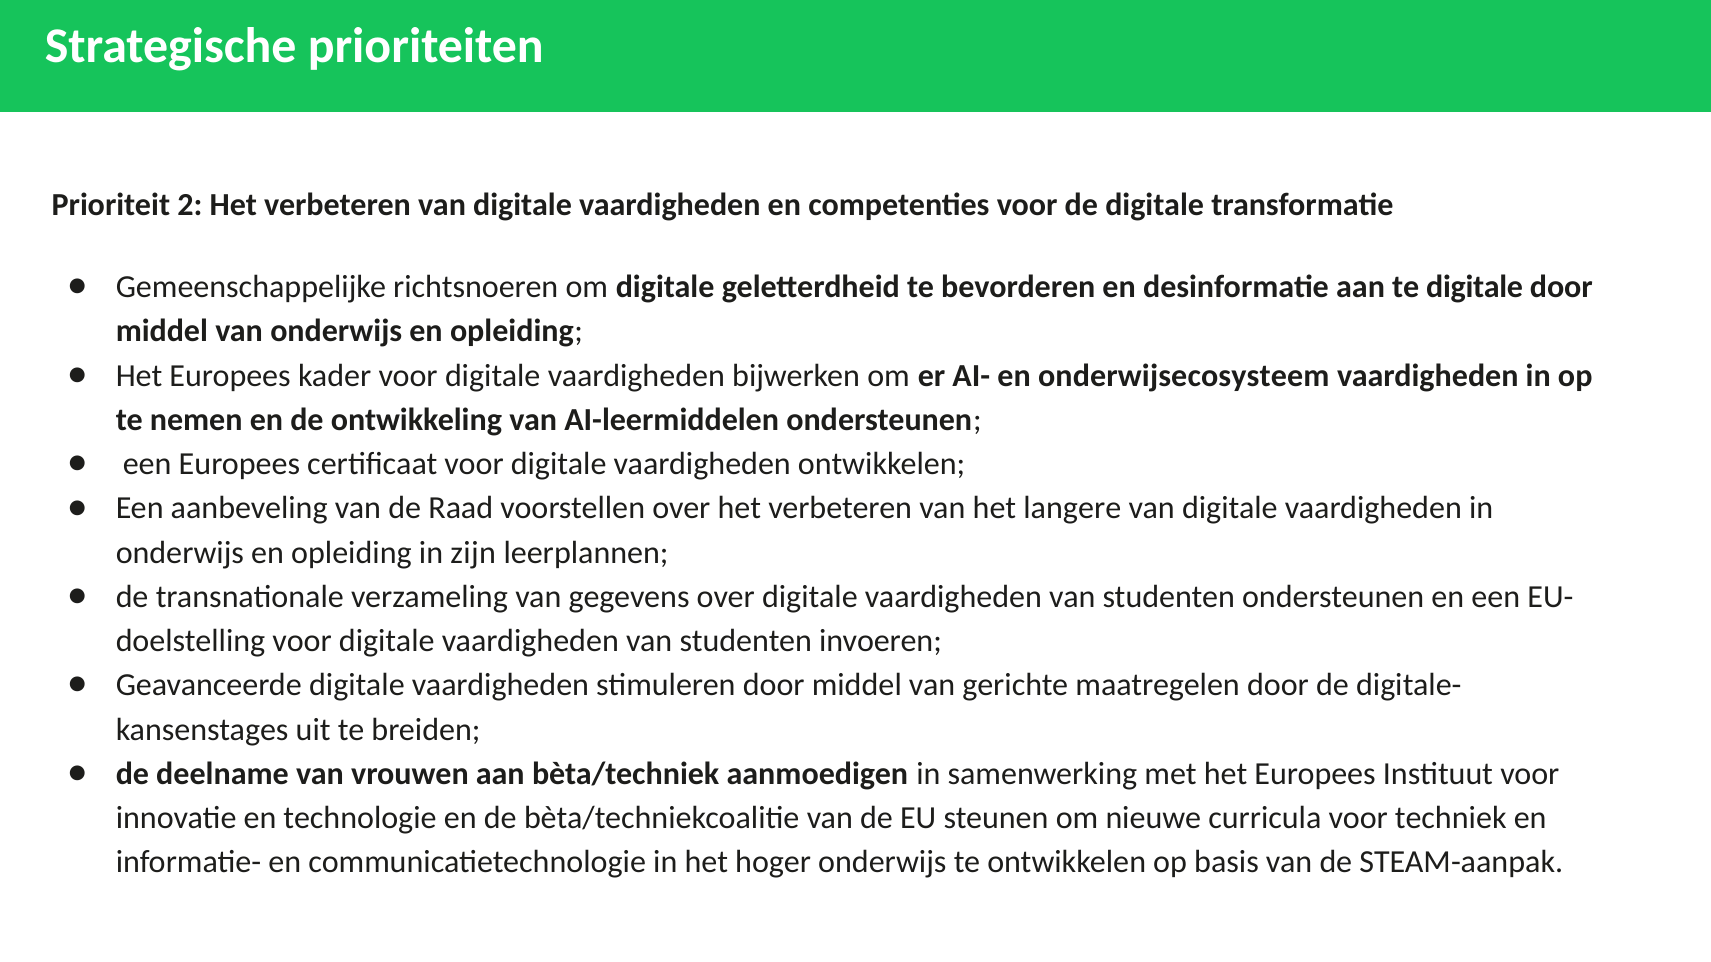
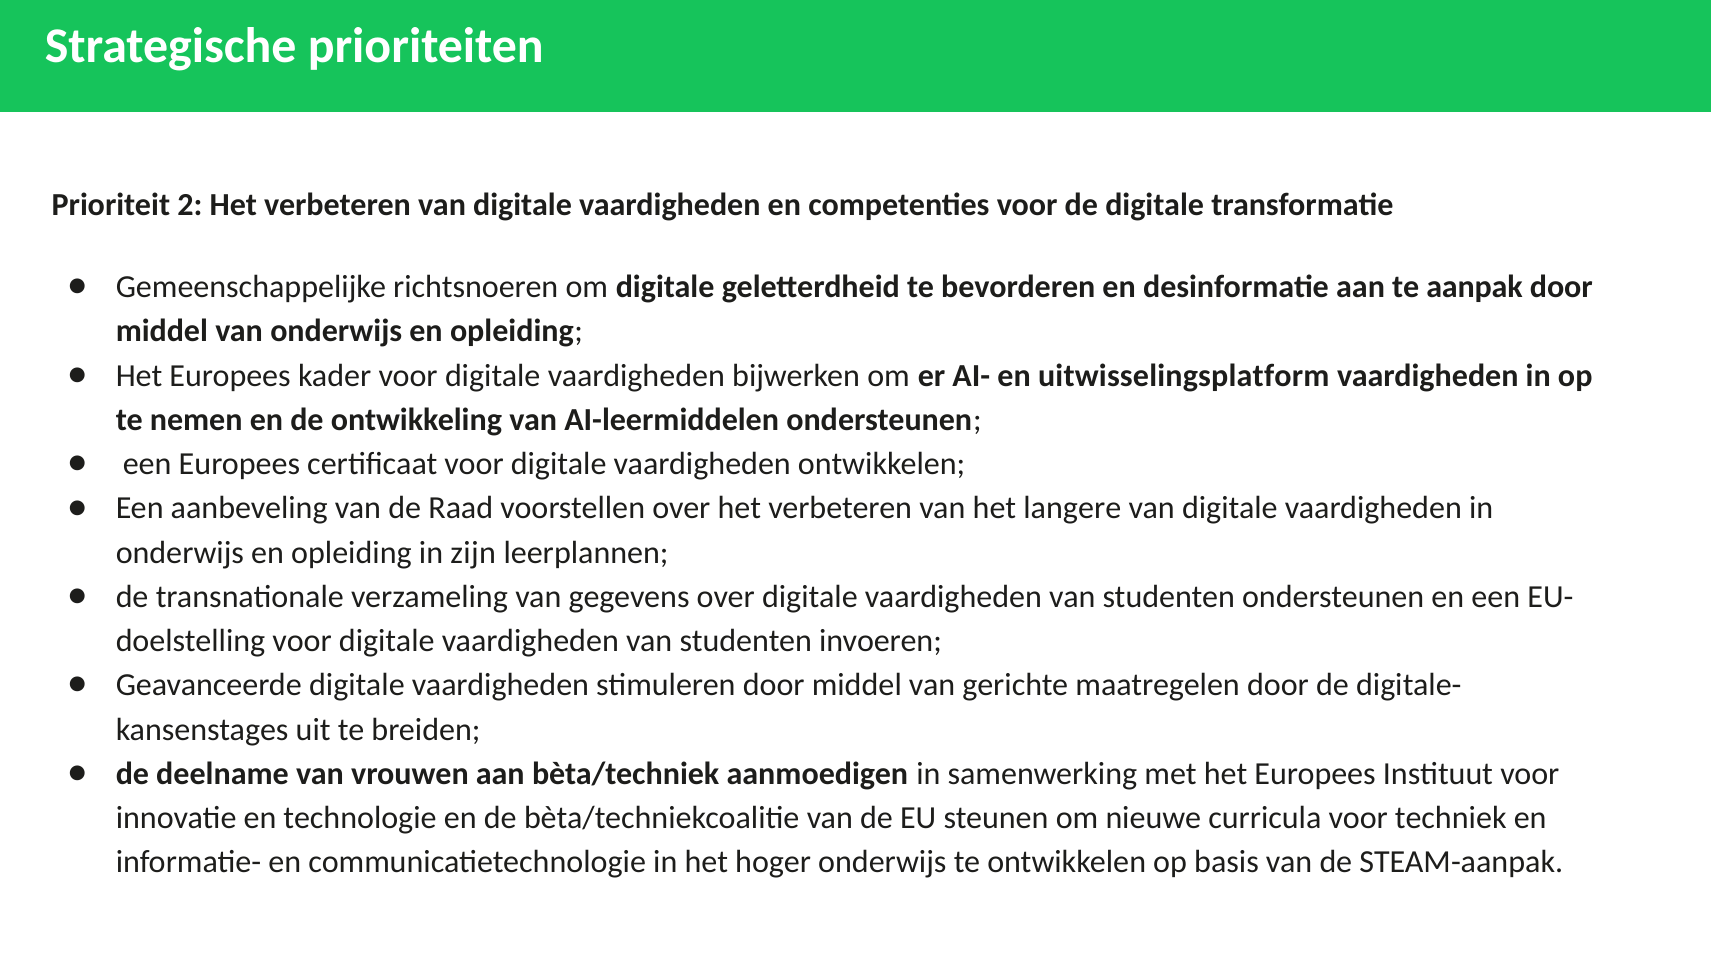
te digitale: digitale -> aanpak (1475, 287)
onderwijsecosysteem: onderwijsecosysteem -> uitwisselingsplatform (1184, 376)
